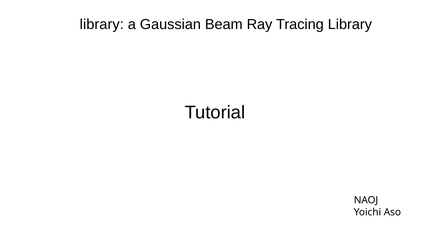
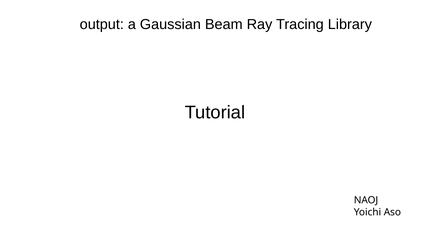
library: library -> output (102, 24)
